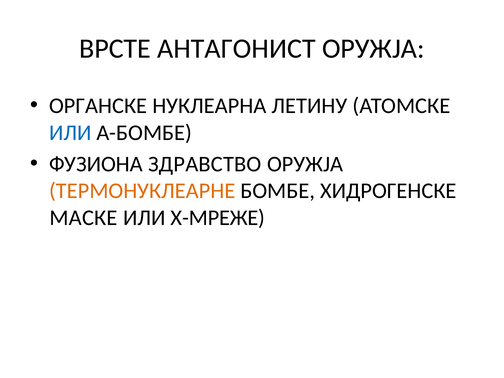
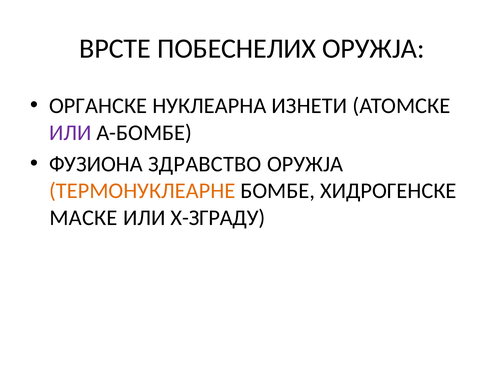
АНТАГОНИСТ: АНТАГОНИСТ -> ПОБЕСНЕЛИХ (237, 49)
ЛЕТИНУ: ЛЕТИНУ -> ИЗНЕТИ (309, 106)
ИЛИ colour: blue -> purple (70, 133)
Х-МРЕЖЕ: Х-МРЕЖЕ -> Х-ЗГРАДУ (218, 218)
